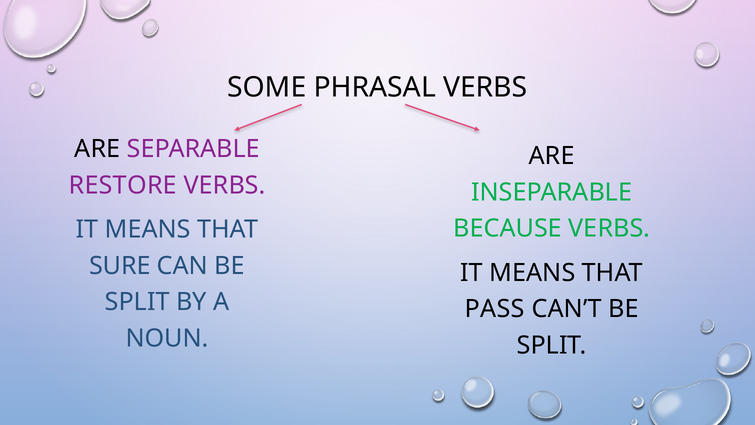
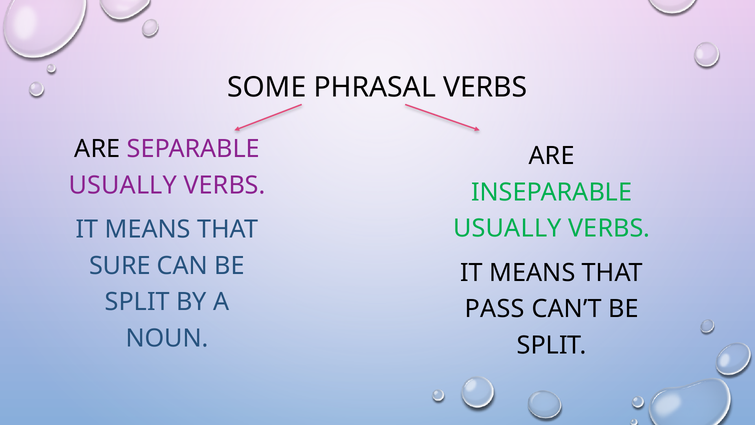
RESTORE: RESTORE -> USUALLY (123, 185)
BECAUSE: BECAUSE -> USUALLY (507, 228)
